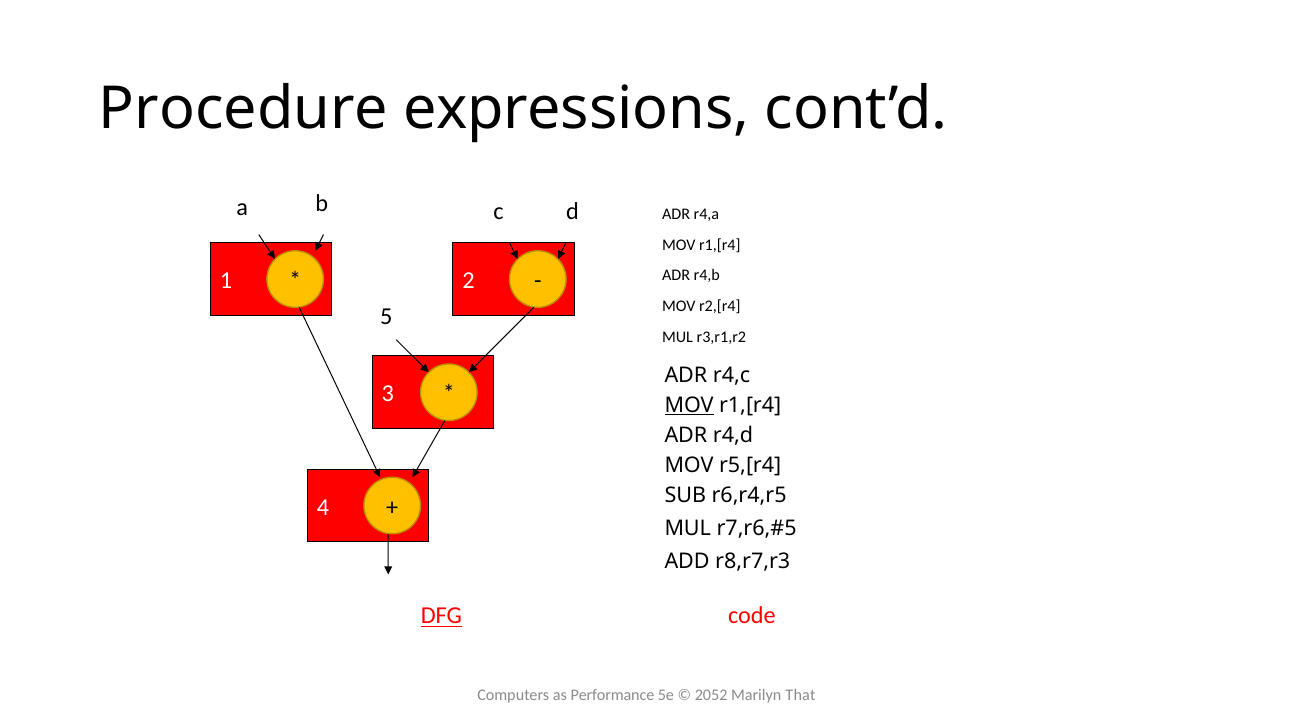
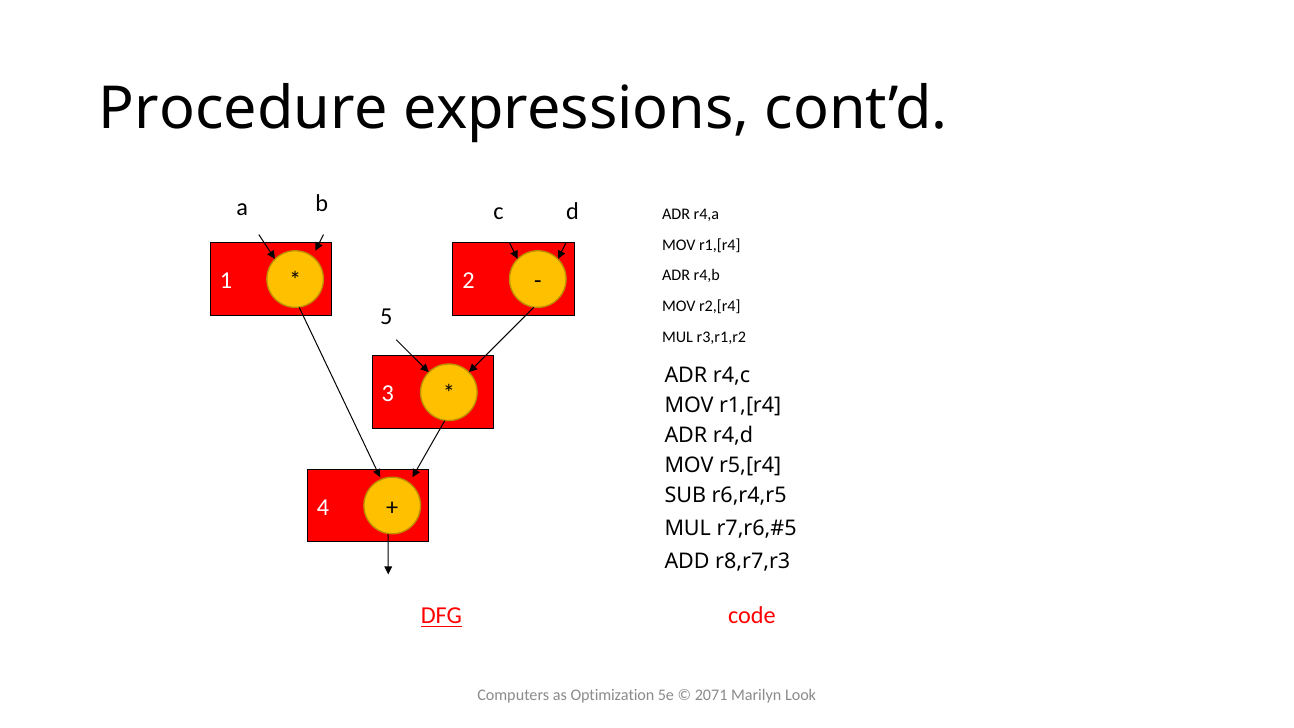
MOV underline: present -> none (689, 405)
Performance: Performance -> Optimization (612, 695)
2052: 2052 -> 2071 (711, 695)
That: That -> Look (801, 695)
